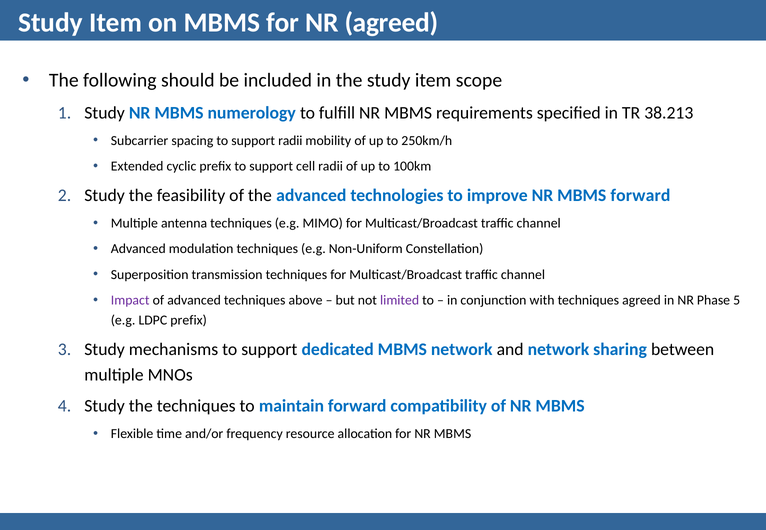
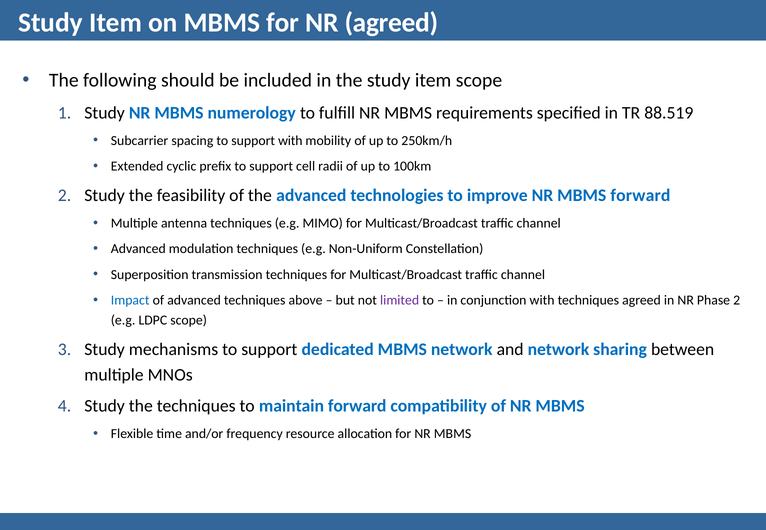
38.213: 38.213 -> 88.519 (669, 113)
support radii: radii -> with (290, 141)
Impact colour: purple -> blue (130, 300)
Phase 5: 5 -> 2 (737, 300)
LDPC prefix: prefix -> scope (189, 320)
